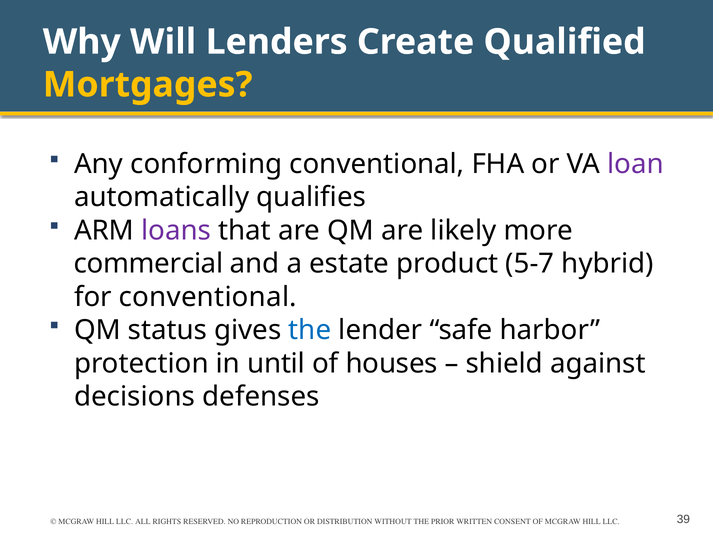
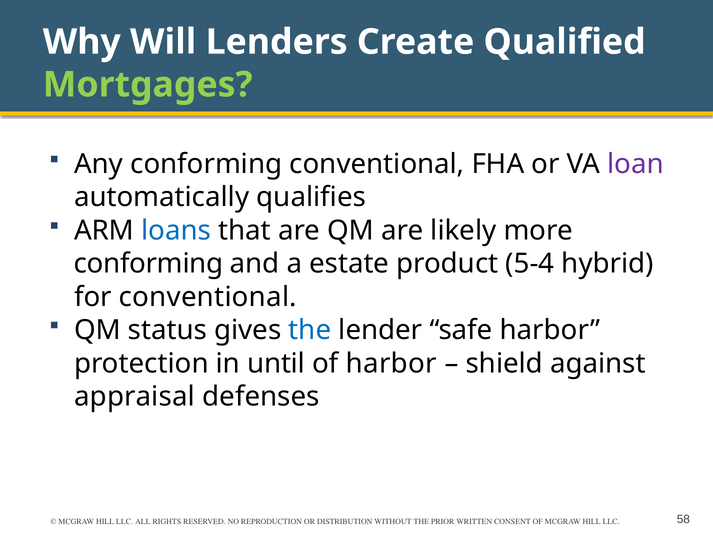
Mortgages colour: yellow -> light green (148, 85)
loans colour: purple -> blue (176, 231)
commercial: commercial -> conforming (149, 264)
5-7: 5-7 -> 5-4 (530, 264)
of houses: houses -> harbor (391, 364)
decisions: decisions -> appraisal (135, 397)
39: 39 -> 58 (683, 520)
